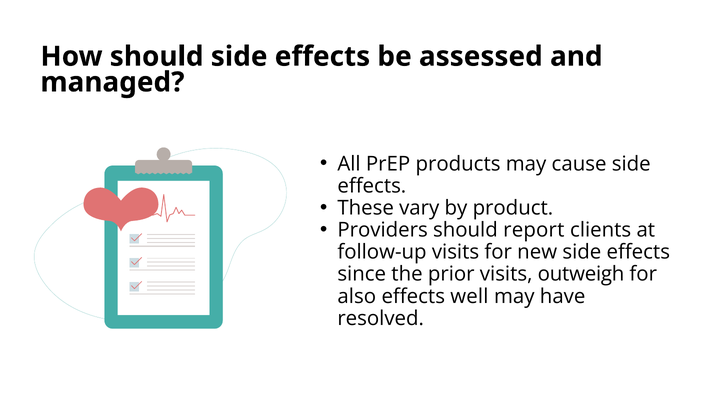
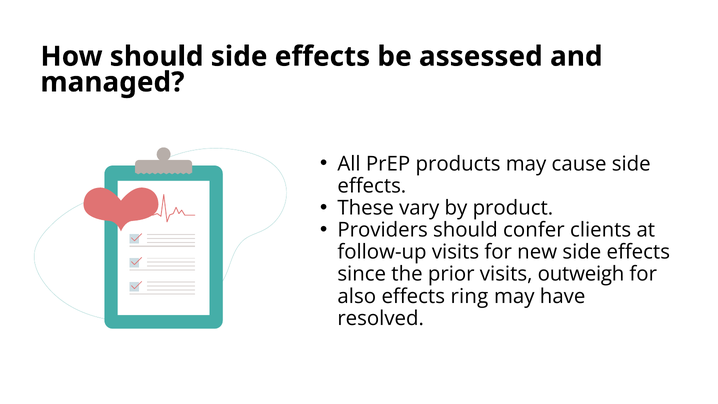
report: report -> confer (534, 230)
well: well -> ring (469, 296)
